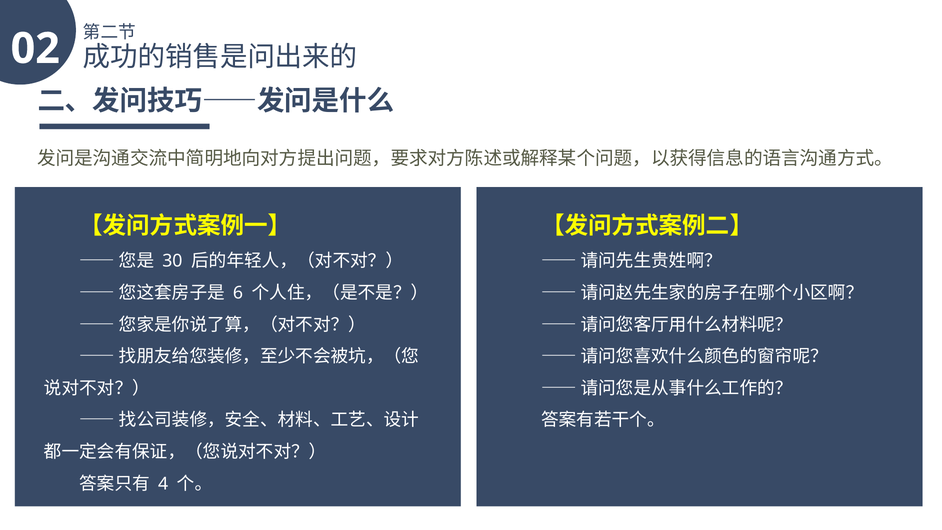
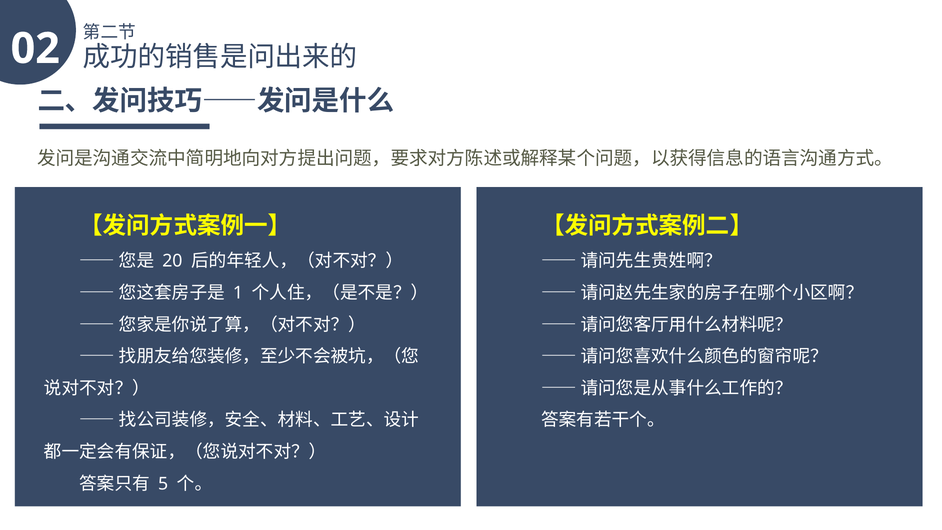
30: 30 -> 20 (172, 261)
6: 6 -> 1 (238, 293)
4: 4 -> 5 (163, 484)
